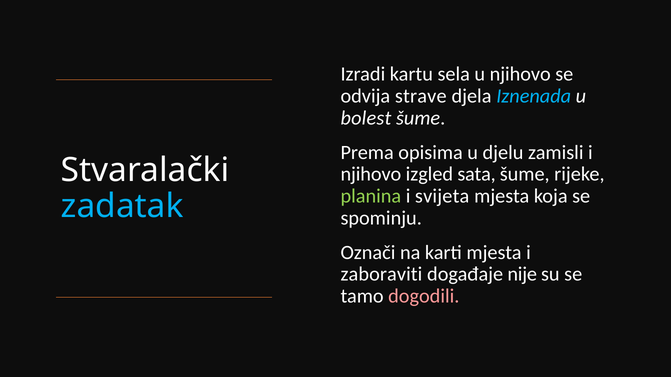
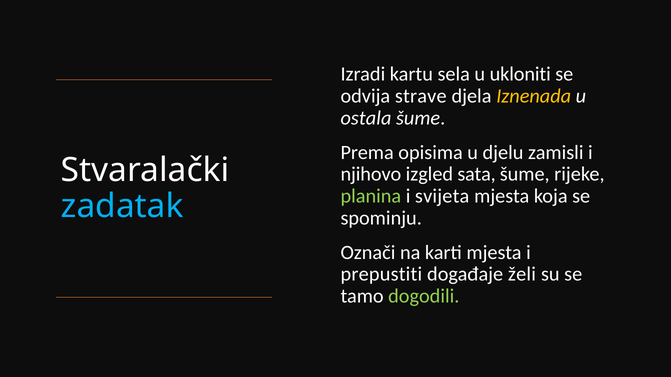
u njihovo: njihovo -> ukloniti (520, 74)
Iznenada colour: light blue -> yellow (534, 96)
bolest: bolest -> ostala (366, 118)
zaboraviti: zaboraviti -> prepustiti (381, 275)
nije: nije -> želi (522, 275)
dogodili colour: pink -> light green (424, 297)
